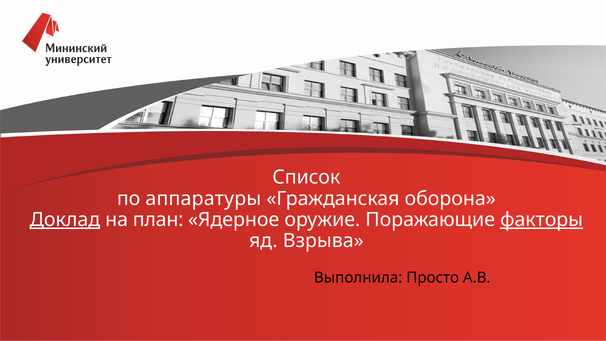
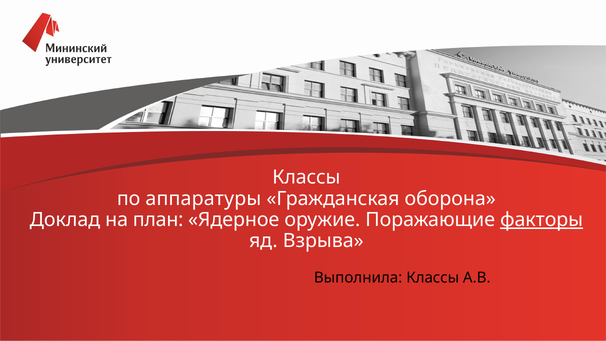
Список: Список -> Классы (306, 177)
Доклад underline: present -> none (65, 220)
Выполнила Просто: Просто -> Классы (433, 278)
